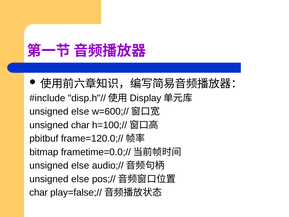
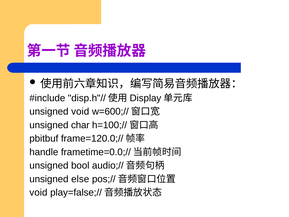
else: else -> void (80, 111)
bitmap: bitmap -> handle (44, 152)
else: else -> bool (80, 165)
char: char -> void (38, 192)
